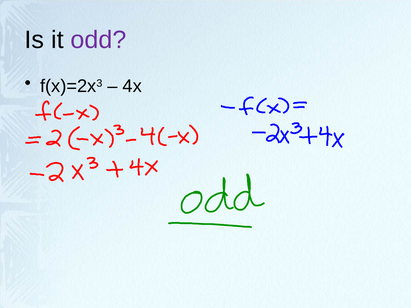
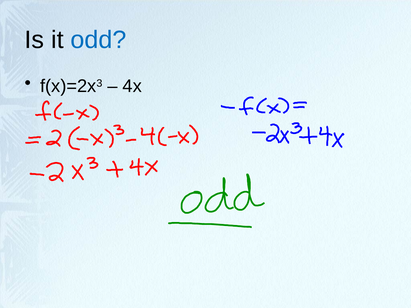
odd colour: purple -> blue (99, 40)
